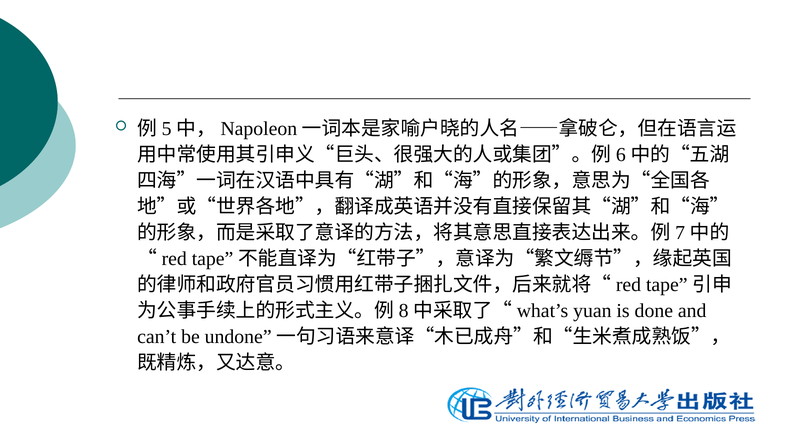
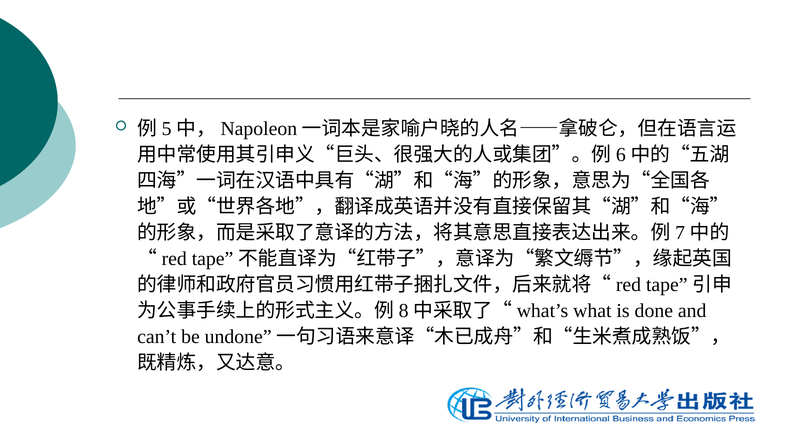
yuan: yuan -> what (592, 311)
